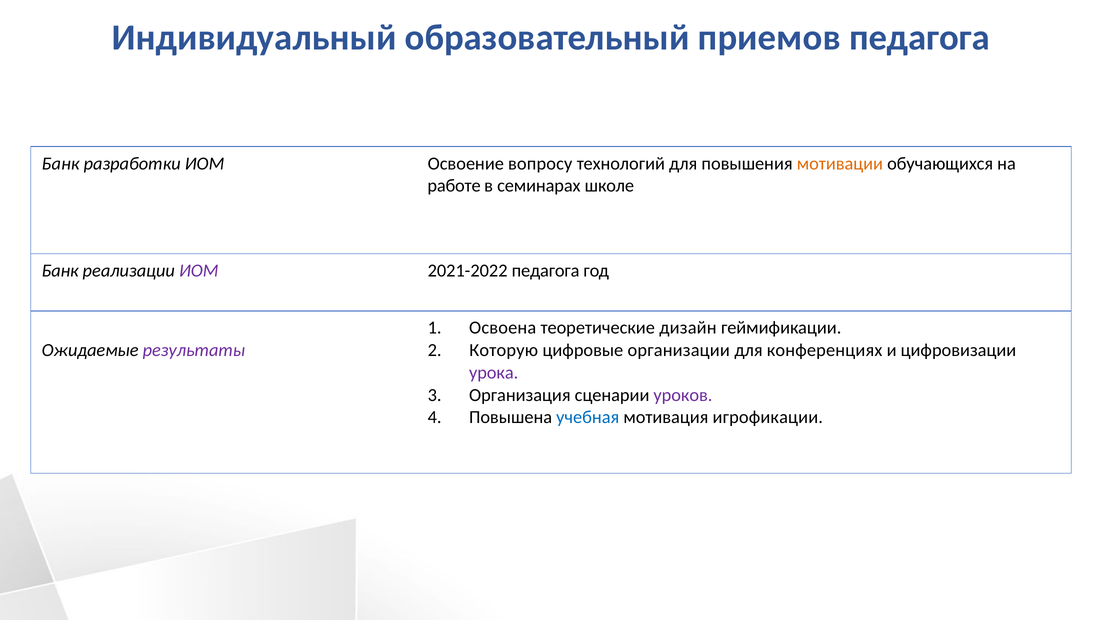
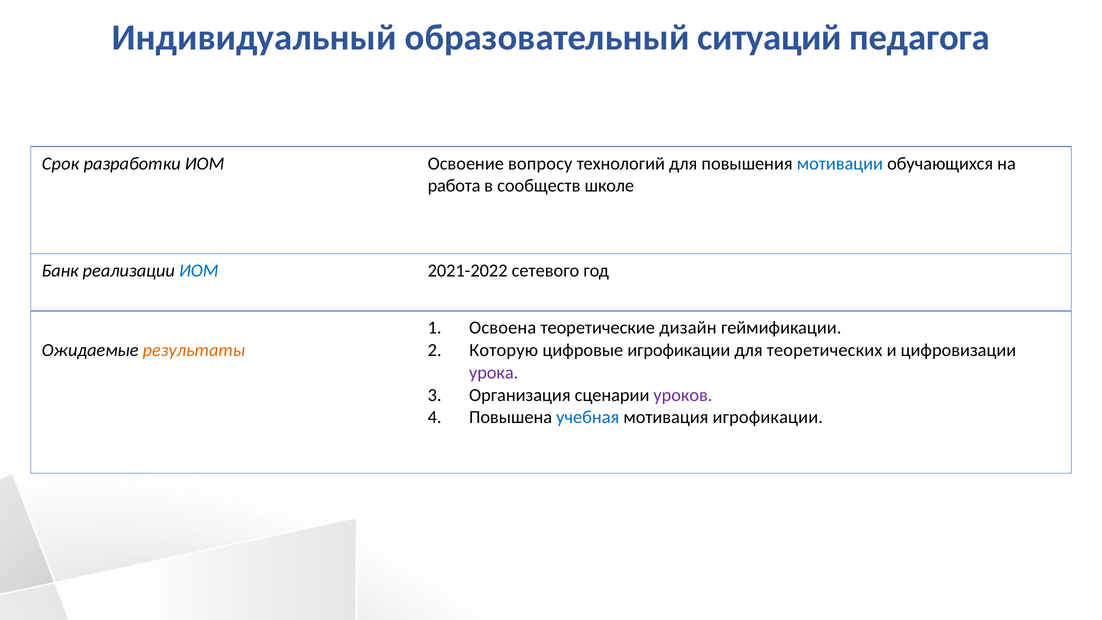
приемов: приемов -> ситуаций (770, 38)
Банк: Банк -> Срок (61, 163)
мотивации colour: orange -> blue (840, 163)
работе: работе -> работа (454, 186)
семинарах: семинарах -> сообществ (539, 186)
ИОМ colour: purple -> blue (199, 271)
2021-2022 педагога: педагога -> сетевого (545, 271)
результаты colour: purple -> orange (194, 350)
цифровые организации: организации -> игрофикации (679, 350)
конференциях: конференциях -> теоретических (825, 350)
